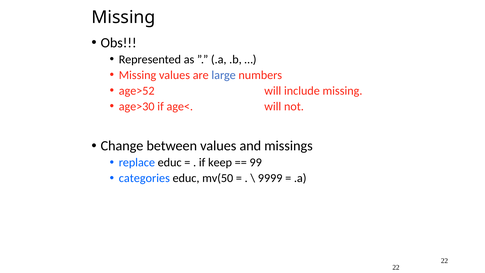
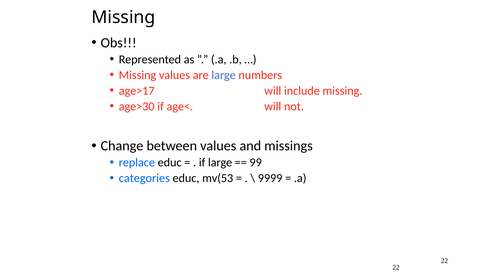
age>52: age>52 -> age>17 (137, 91)
if keep: keep -> large (220, 163)
mv(50: mv(50 -> mv(53 (218, 178)
